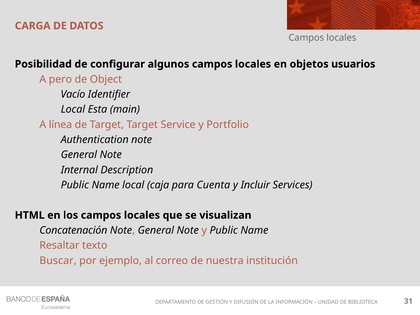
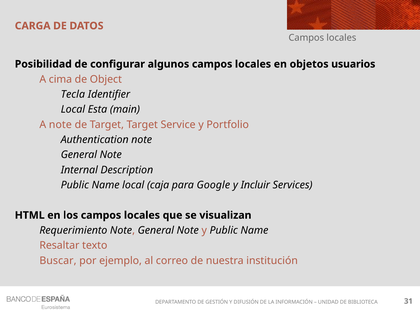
pero: pero -> cima (60, 79)
Vacío: Vacío -> Tecla (73, 94)
A línea: línea -> note (60, 125)
Cuenta: Cuenta -> Google (213, 185)
Concatenación: Concatenación -> Requerimiento (73, 230)
